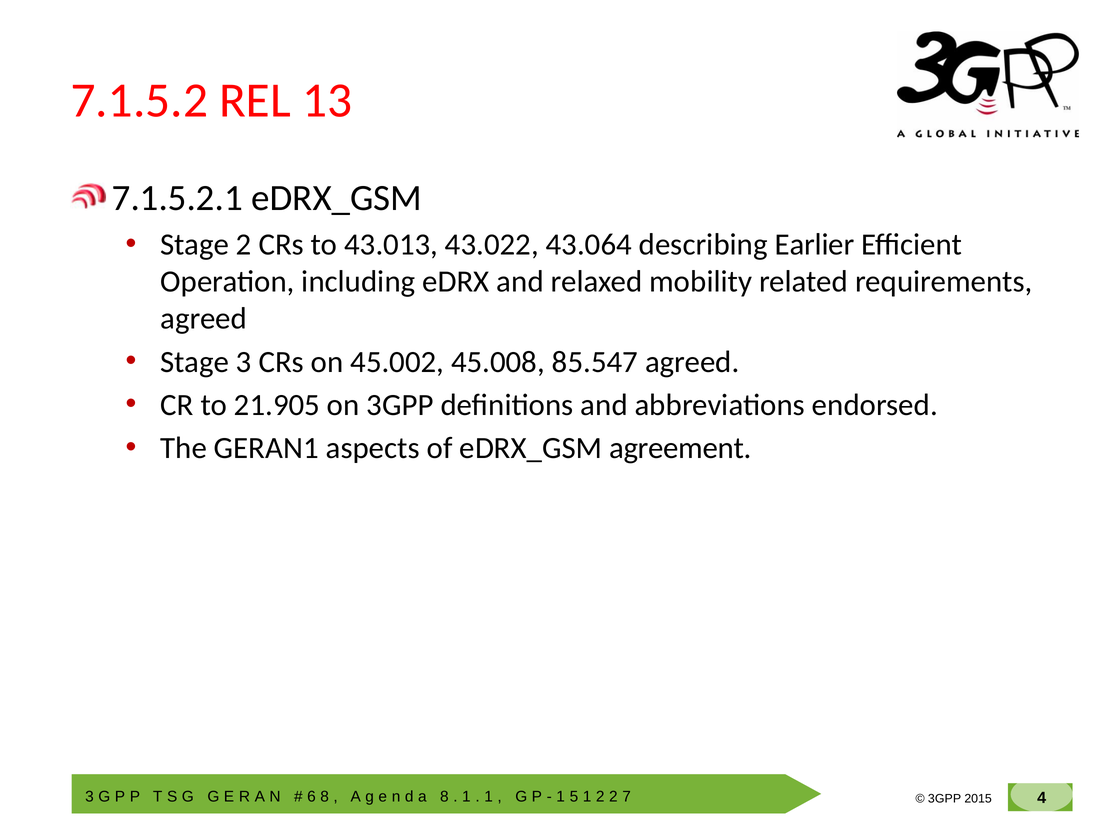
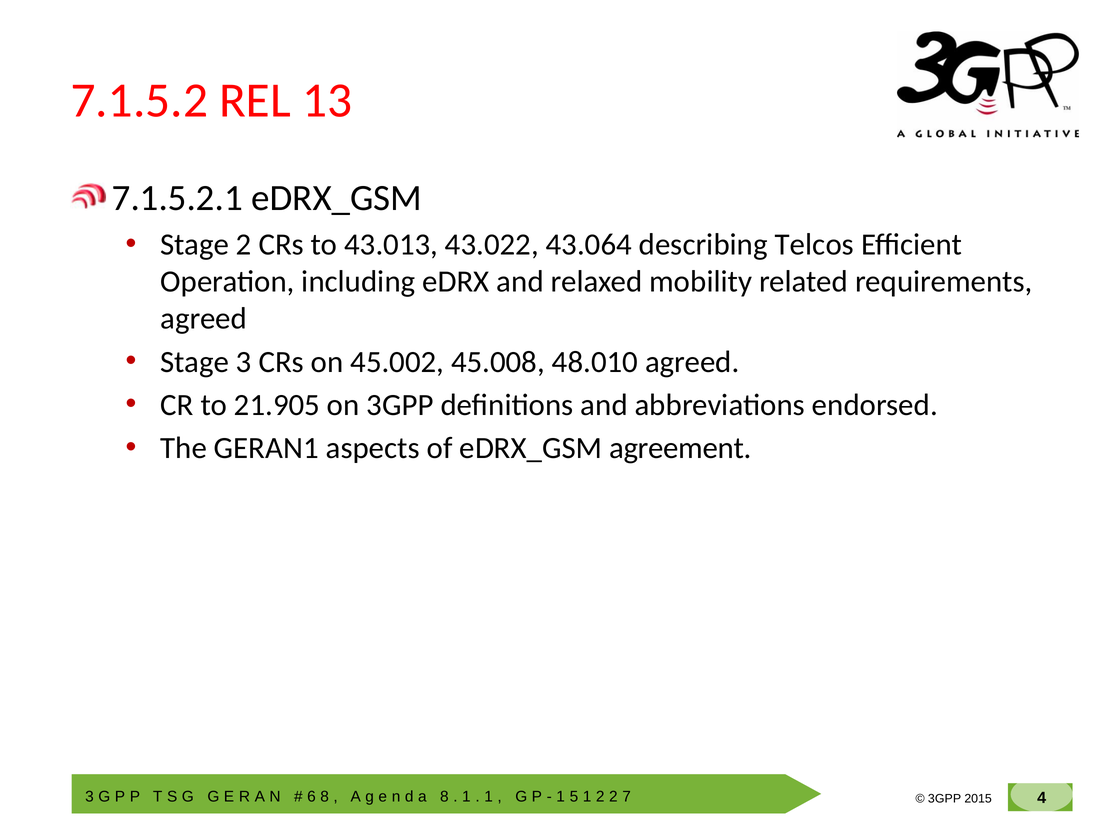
Earlier: Earlier -> Telcos (814, 245)
85.547: 85.547 -> 48.010 (595, 362)
